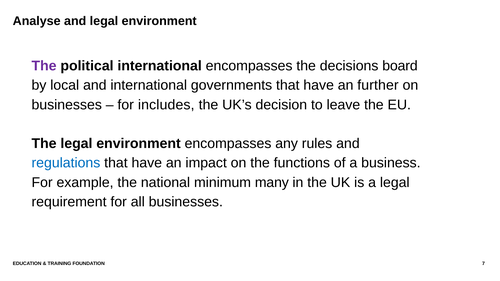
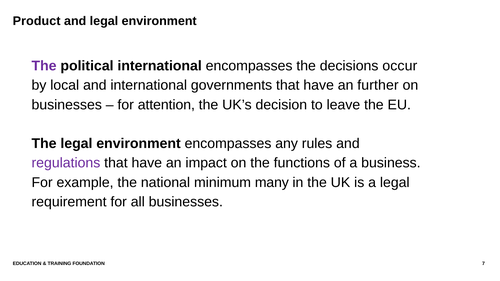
Analyse: Analyse -> Product (37, 21)
board: board -> occur (400, 66)
includes: includes -> attention (166, 105)
regulations colour: blue -> purple (66, 163)
